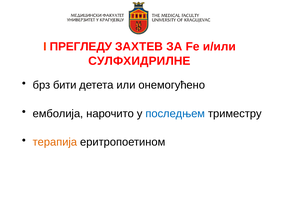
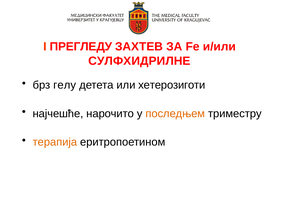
бити: бити -> гелу (65, 85)
oнeмoгућeнo: oнeмoгућeнo -> хетерозиготи (172, 85)
емболија: емболија -> најчешће (58, 114)
последњем colour: blue -> orange (175, 114)
